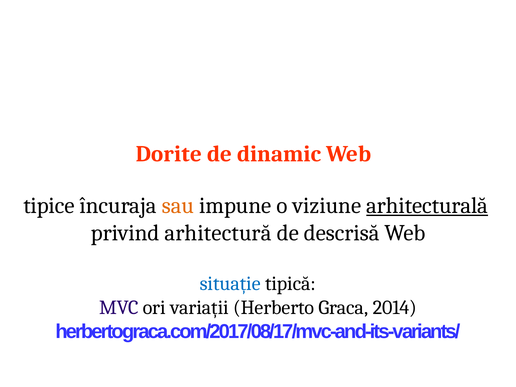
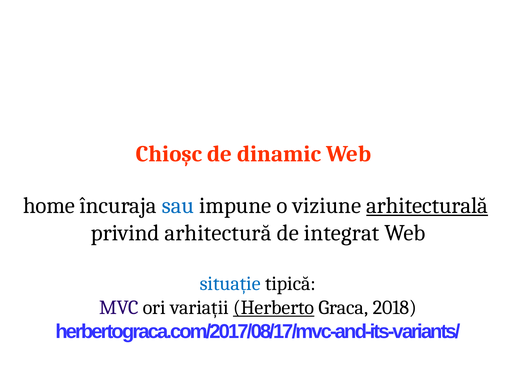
Dorite: Dorite -> Chioșc (169, 154)
tipice: tipice -> home (49, 206)
sau colour: orange -> blue (178, 206)
descrisă: descrisă -> integrat (342, 233)
Herberto underline: none -> present (274, 308)
2014: 2014 -> 2018 (395, 308)
